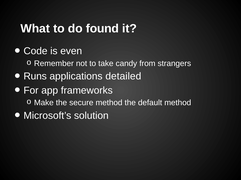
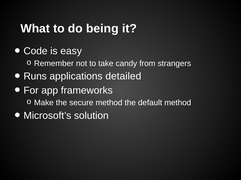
found: found -> being (102, 29)
even: even -> easy (71, 51)
